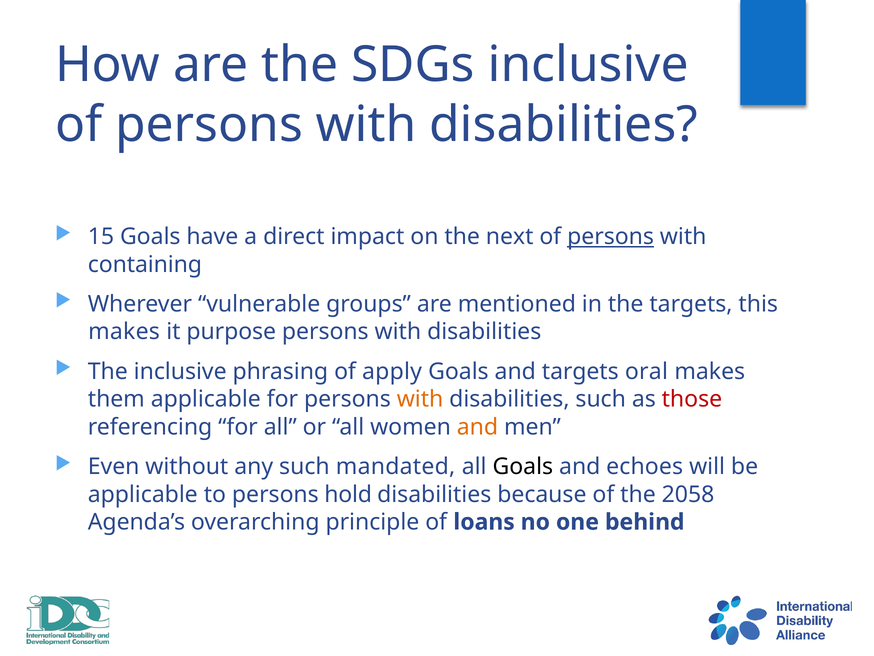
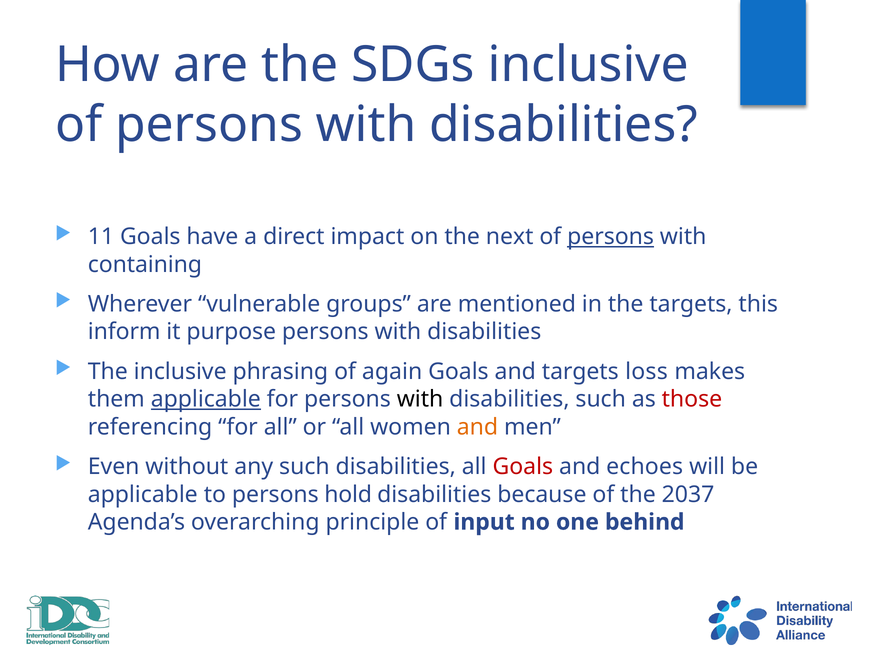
15: 15 -> 11 (101, 237)
makes: makes -> inform (124, 332)
apply: apply -> again (392, 371)
oral: oral -> loss (646, 371)
applicable underline: none -> present (206, 399)
with colour: orange -> black (420, 399)
such mandated: mandated -> disabilities (396, 466)
Goals colour: black -> red (523, 466)
2058: 2058 -> 2037 (688, 494)
loans: loans -> input (484, 522)
